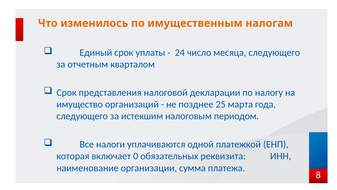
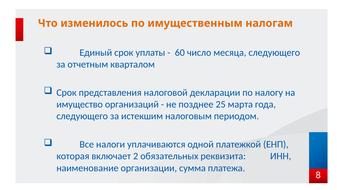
24: 24 -> 60 (180, 53)
0: 0 -> 2 (136, 156)
